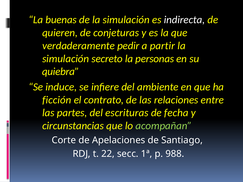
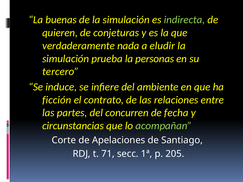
indirecta colour: white -> light green (184, 20)
pedir: pedir -> nada (128, 46)
partir: partir -> eludir (162, 46)
secreto: secreto -> prueba (107, 59)
quiebra: quiebra -> tercero (61, 72)
escrituras: escrituras -> concurren (127, 113)
22: 22 -> 71 (108, 154)
988: 988 -> 205 (175, 154)
